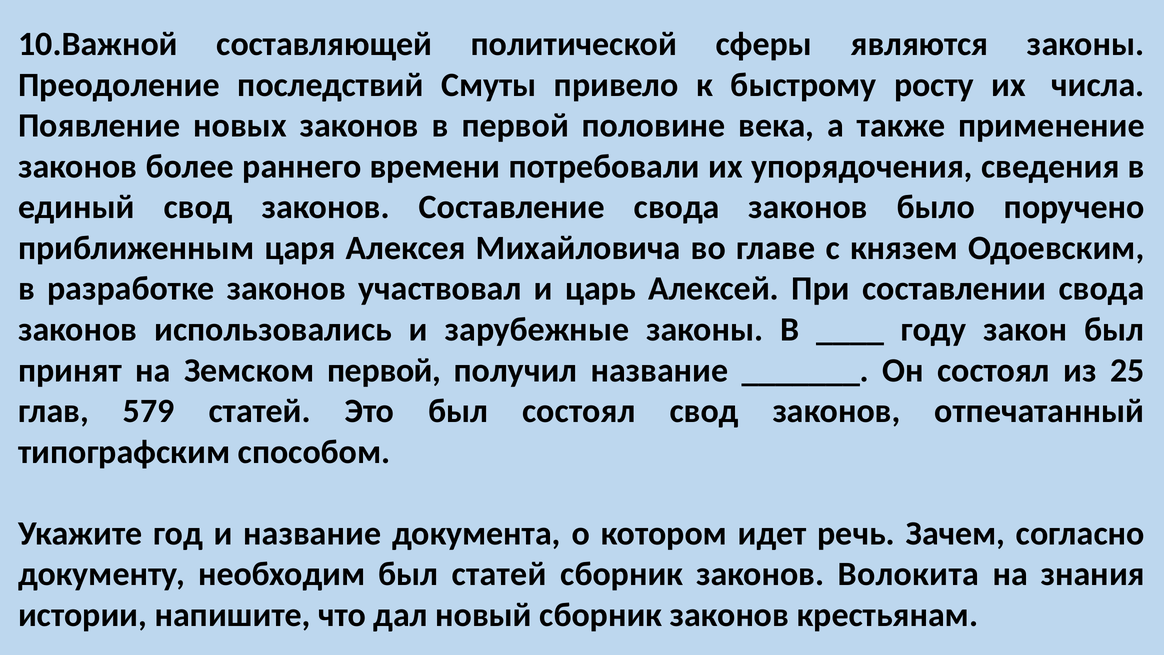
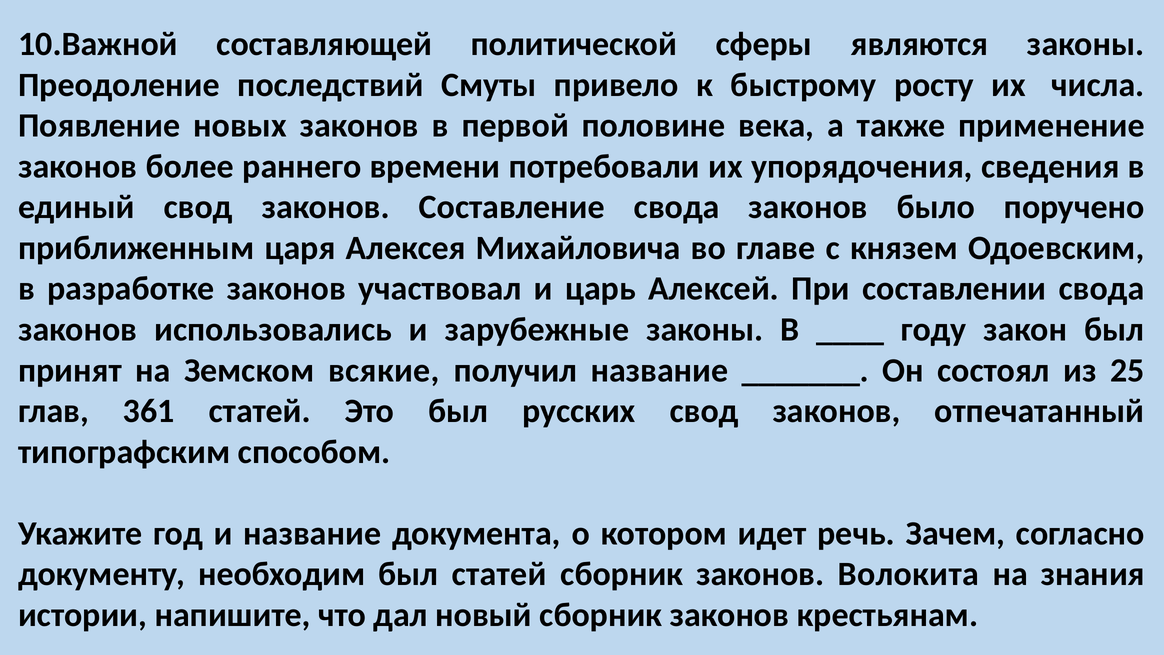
Земском первой: первой -> всякие (384, 370)
579: 579 -> 361 (149, 411)
был состоял: состоял -> русских (579, 411)
